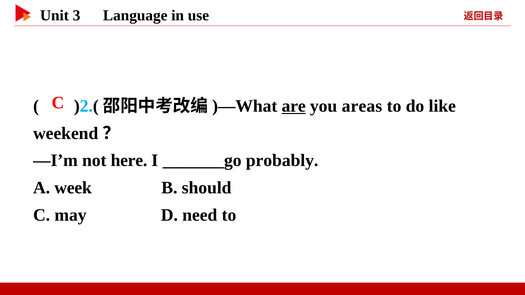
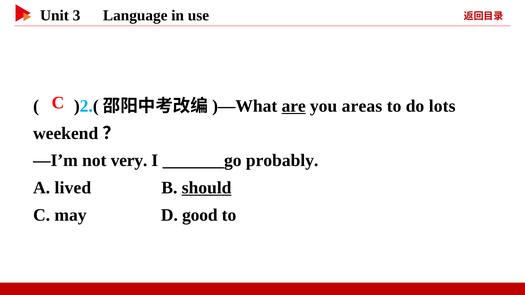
like: like -> lots (442, 106)
here: here -> very (129, 161)
week: week -> lived (73, 188)
should underline: none -> present (207, 188)
need: need -> good (200, 215)
